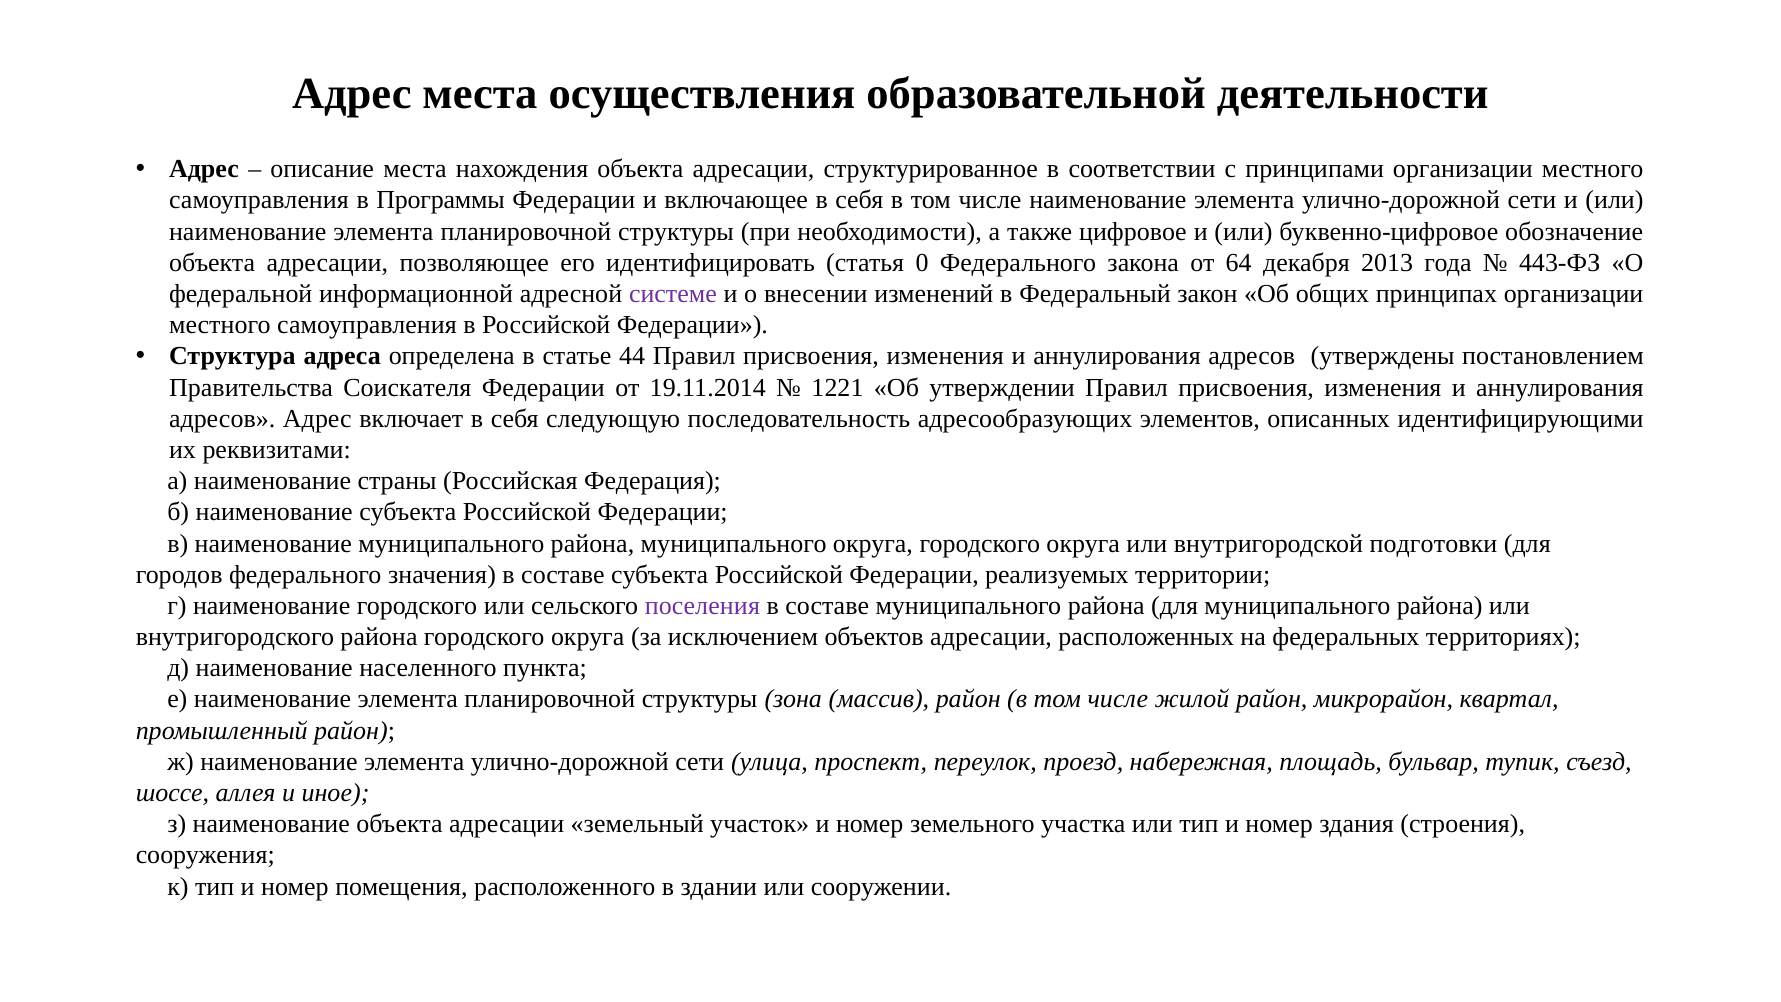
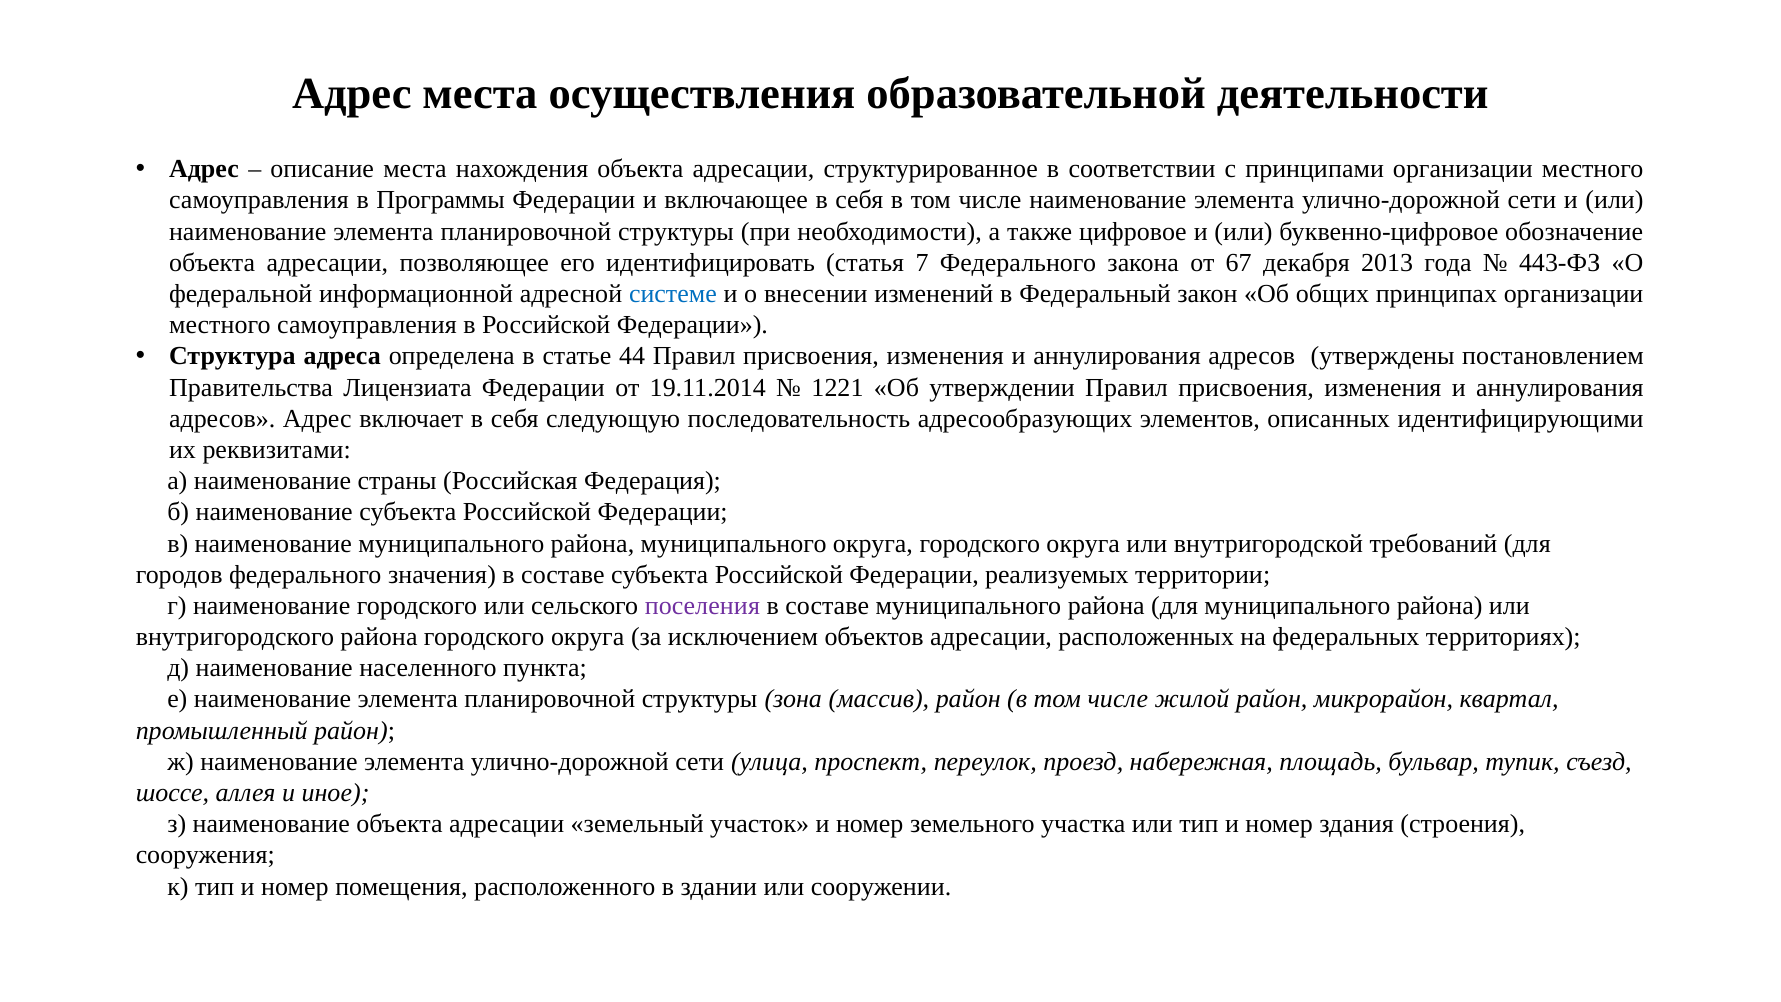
0: 0 -> 7 (922, 263)
64: 64 -> 67 (1239, 263)
системе colour: purple -> blue (673, 294)
Соискателя: Соискателя -> Лицензиата (407, 387)
подготовки: подготовки -> требований (1433, 543)
